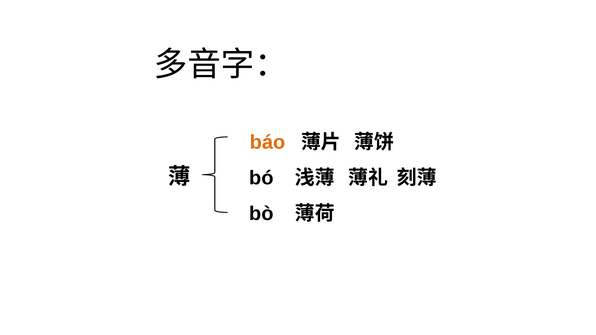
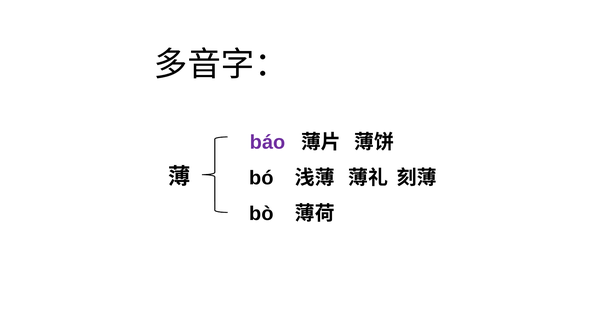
báo colour: orange -> purple (268, 142)
